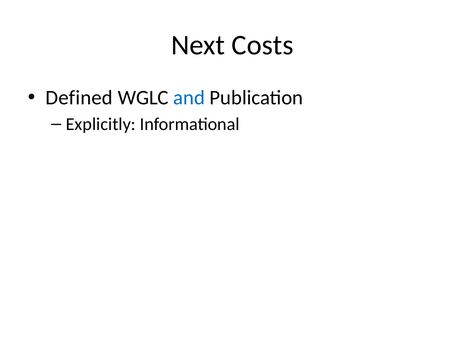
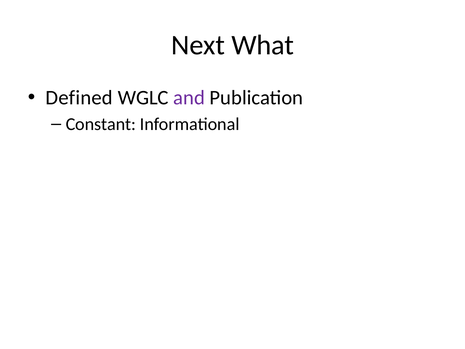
Costs: Costs -> What (263, 45)
and colour: blue -> purple (189, 98)
Explicitly: Explicitly -> Constant (101, 124)
